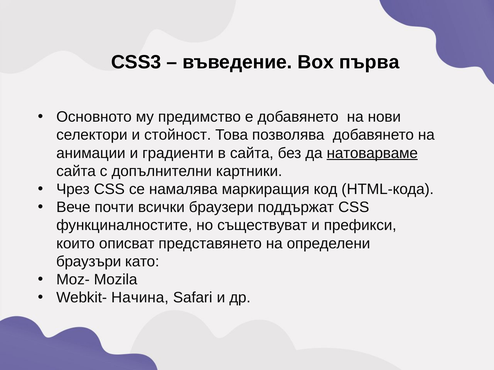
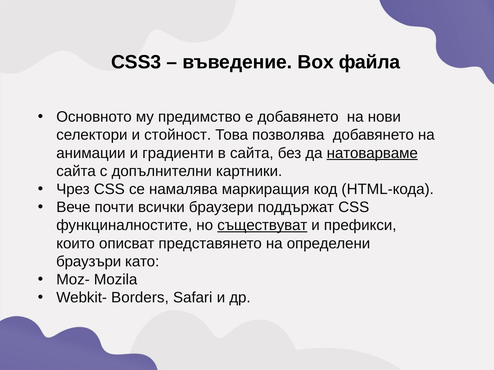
първа: първа -> файла (369, 62)
съществуват underline: none -> present (262, 226)
Начина: Начина -> Borders (140, 298)
